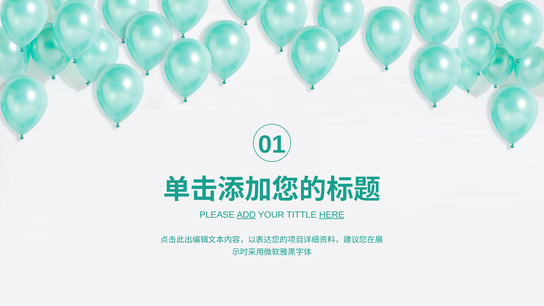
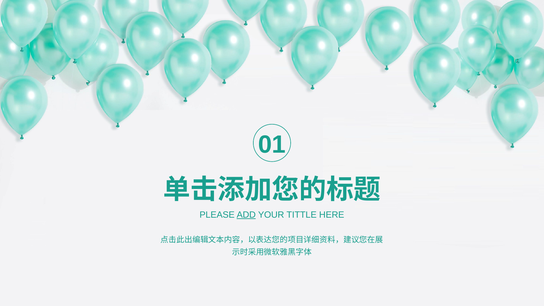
HERE underline: present -> none (332, 215)
